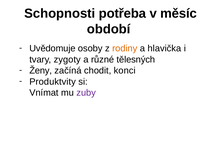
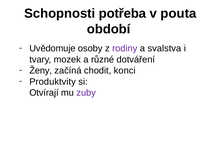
měsíc: měsíc -> pouta (178, 13)
rodiny colour: orange -> purple (125, 48)
hlavička: hlavička -> svalstva (164, 48)
zygoty: zygoty -> mozek (67, 59)
tělesných: tělesných -> dotváření (136, 59)
Vnímat: Vnímat -> Otvírají (44, 93)
